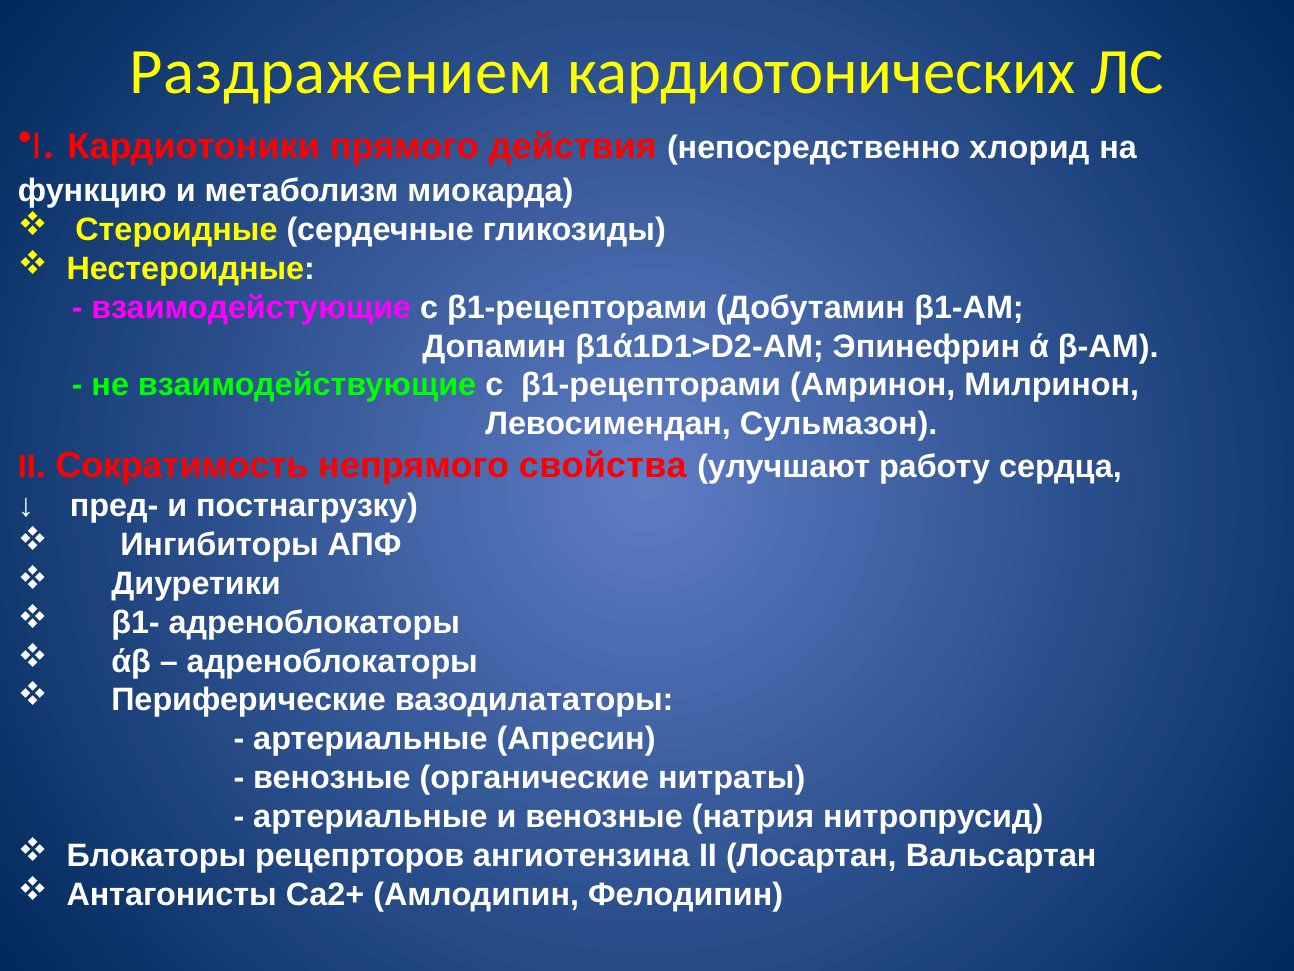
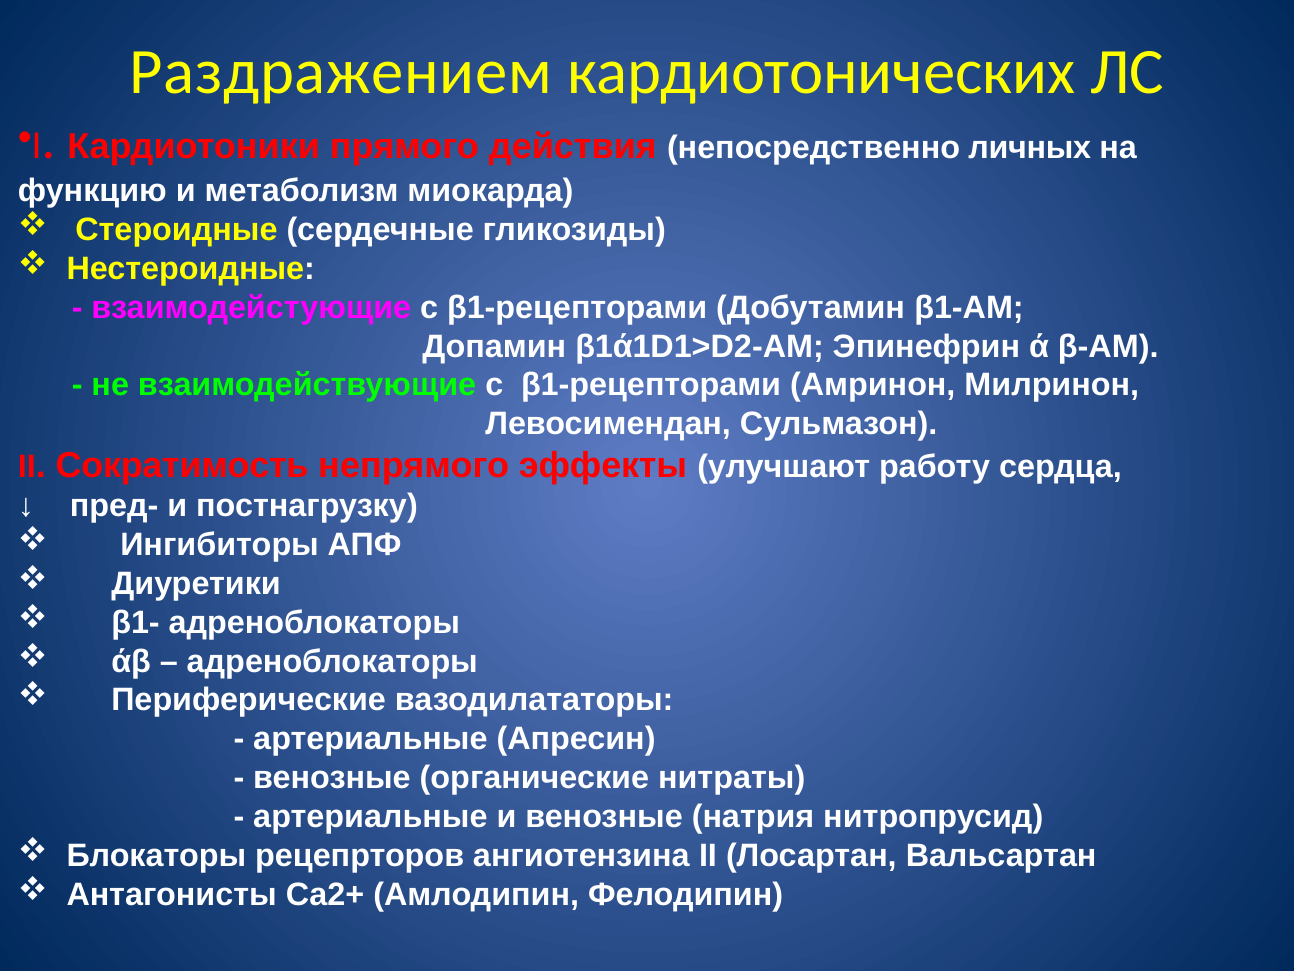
хлорид: хлорид -> личных (1030, 148)
свойства: свойства -> эффекты (603, 465)
